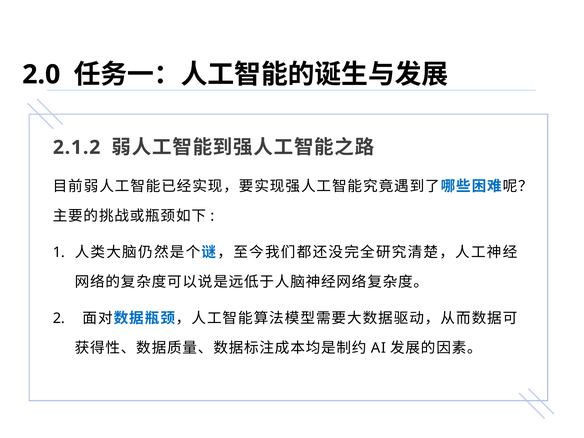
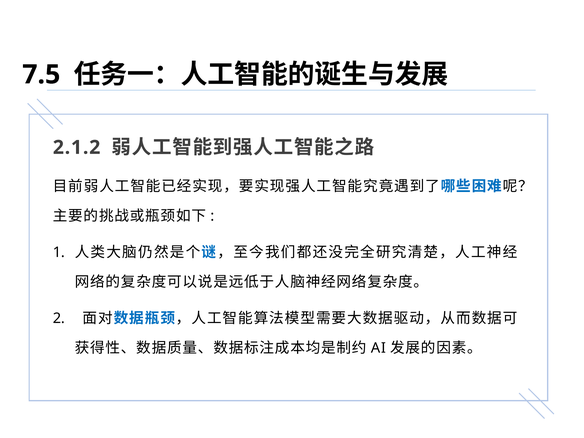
2.0: 2.0 -> 7.5 (41, 75)
